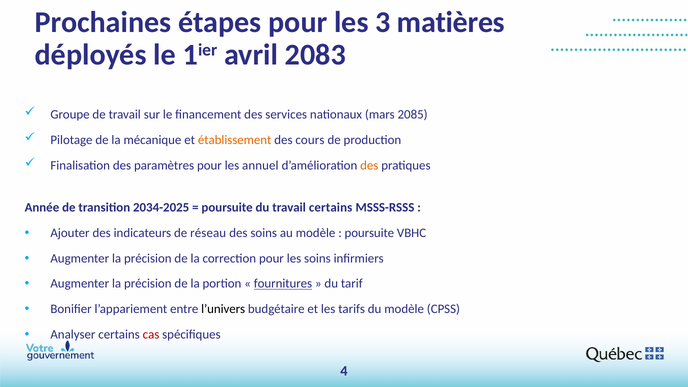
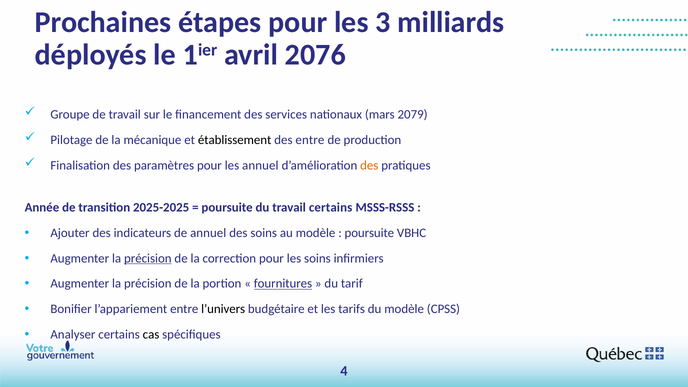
matières: matières -> milliards (451, 22)
2083: 2083 -> 2076 (315, 55)
2085: 2085 -> 2079 (413, 114)
établissement colour: orange -> black (235, 140)
des cours: cours -> entre (310, 140)
2034-2025: 2034-2025 -> 2025-2025 (161, 207)
de réseau: réseau -> annuel (208, 233)
précision underline: none -> present (148, 258)
cas colour: red -> black (151, 335)
